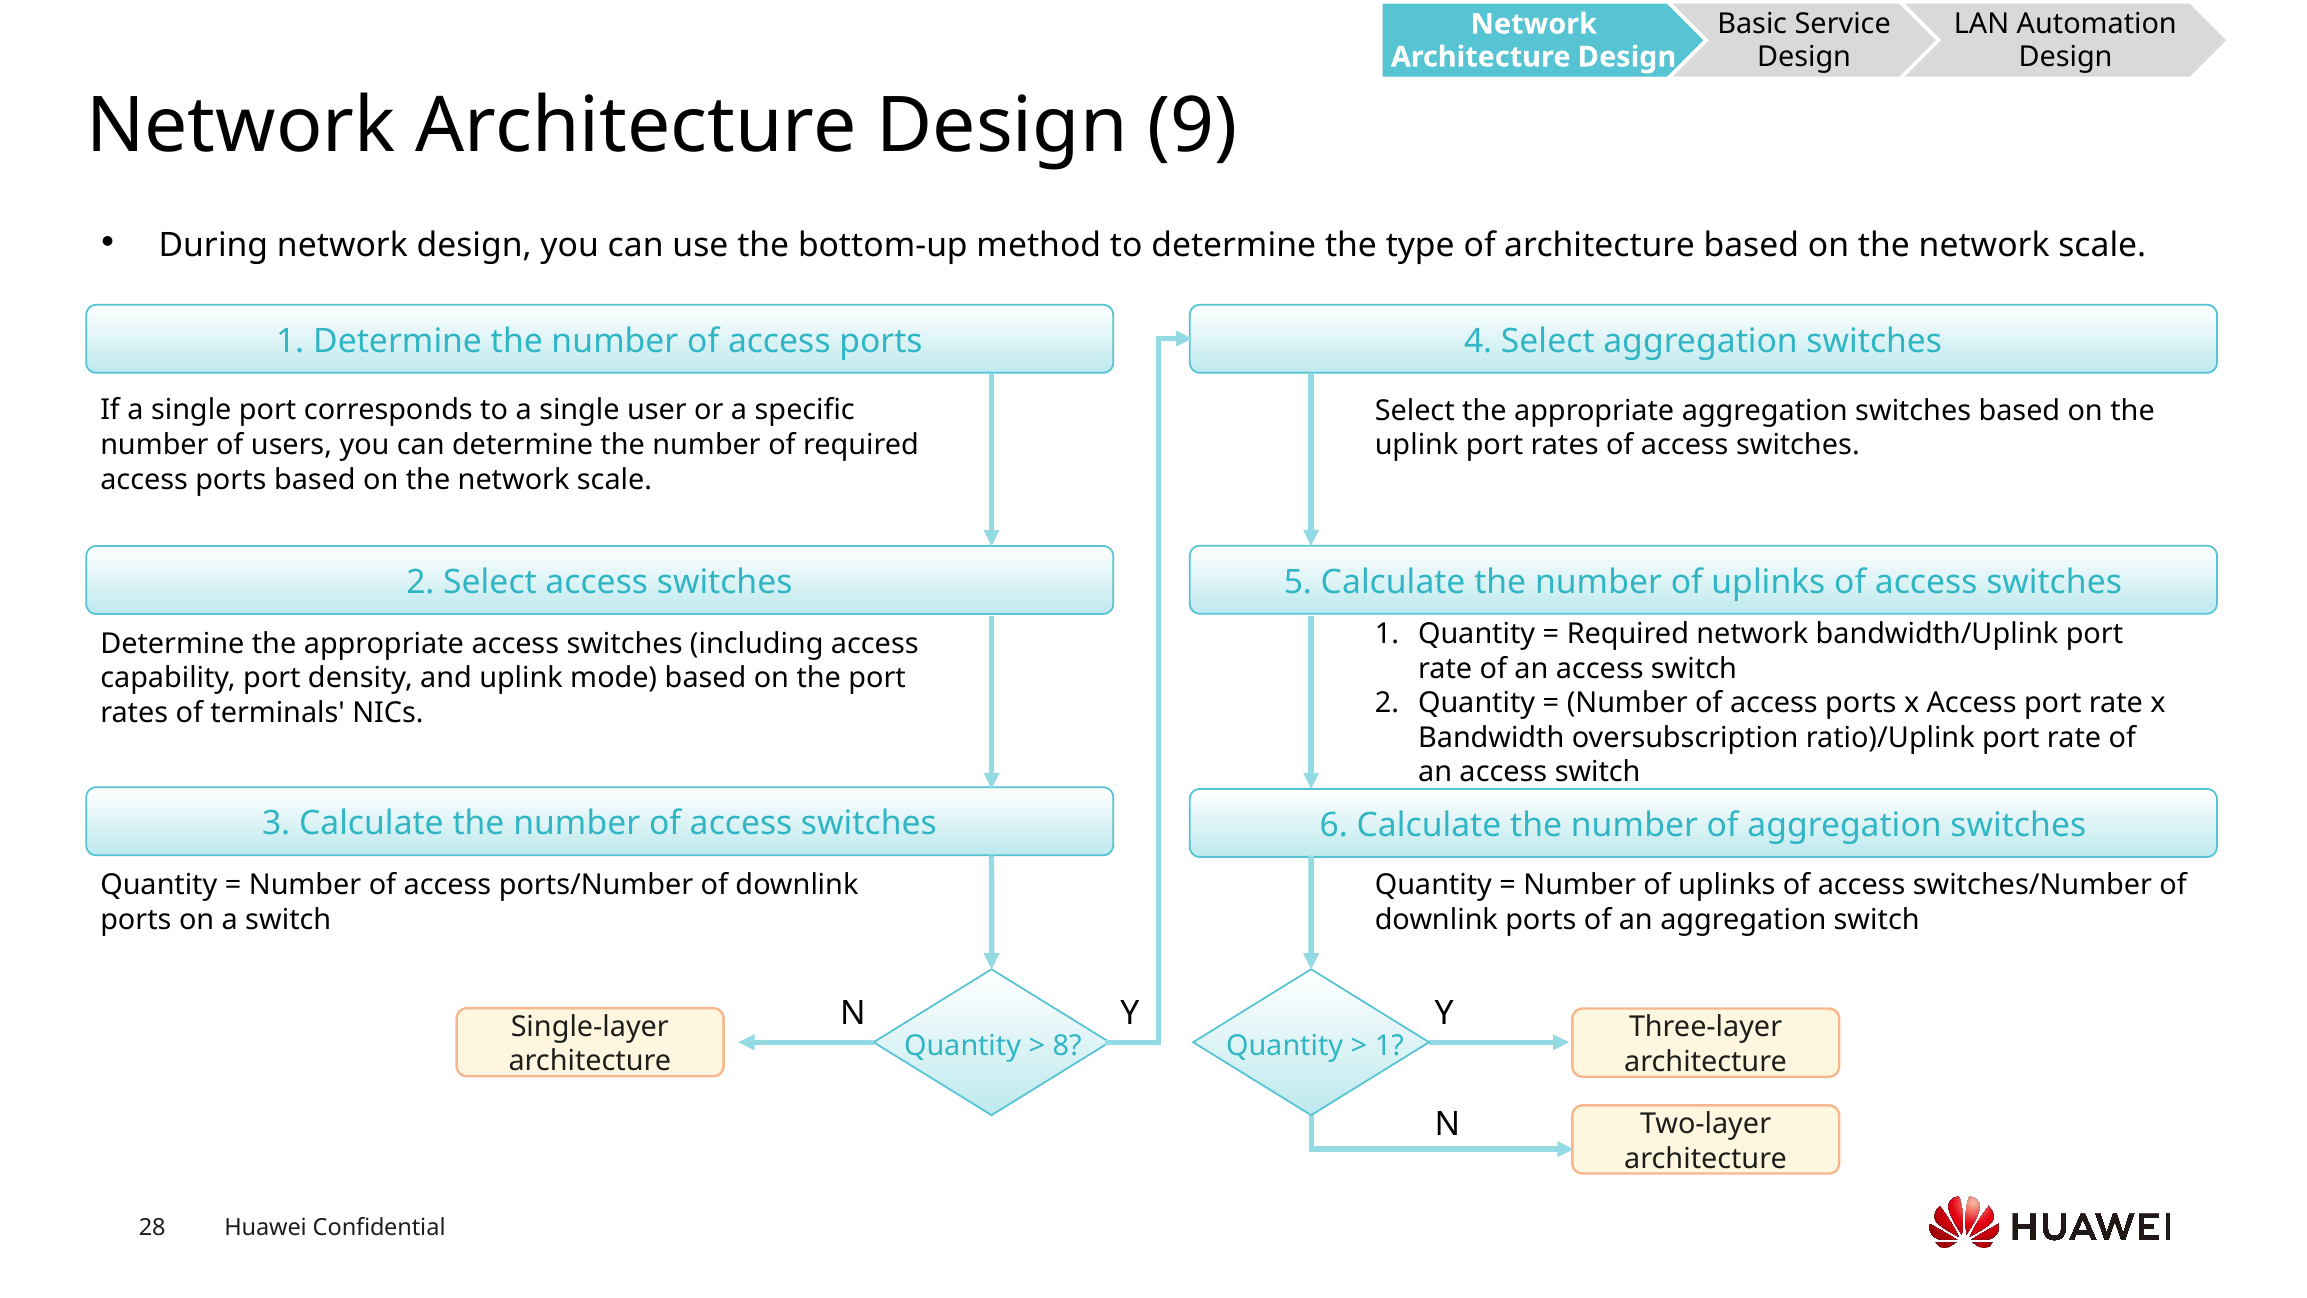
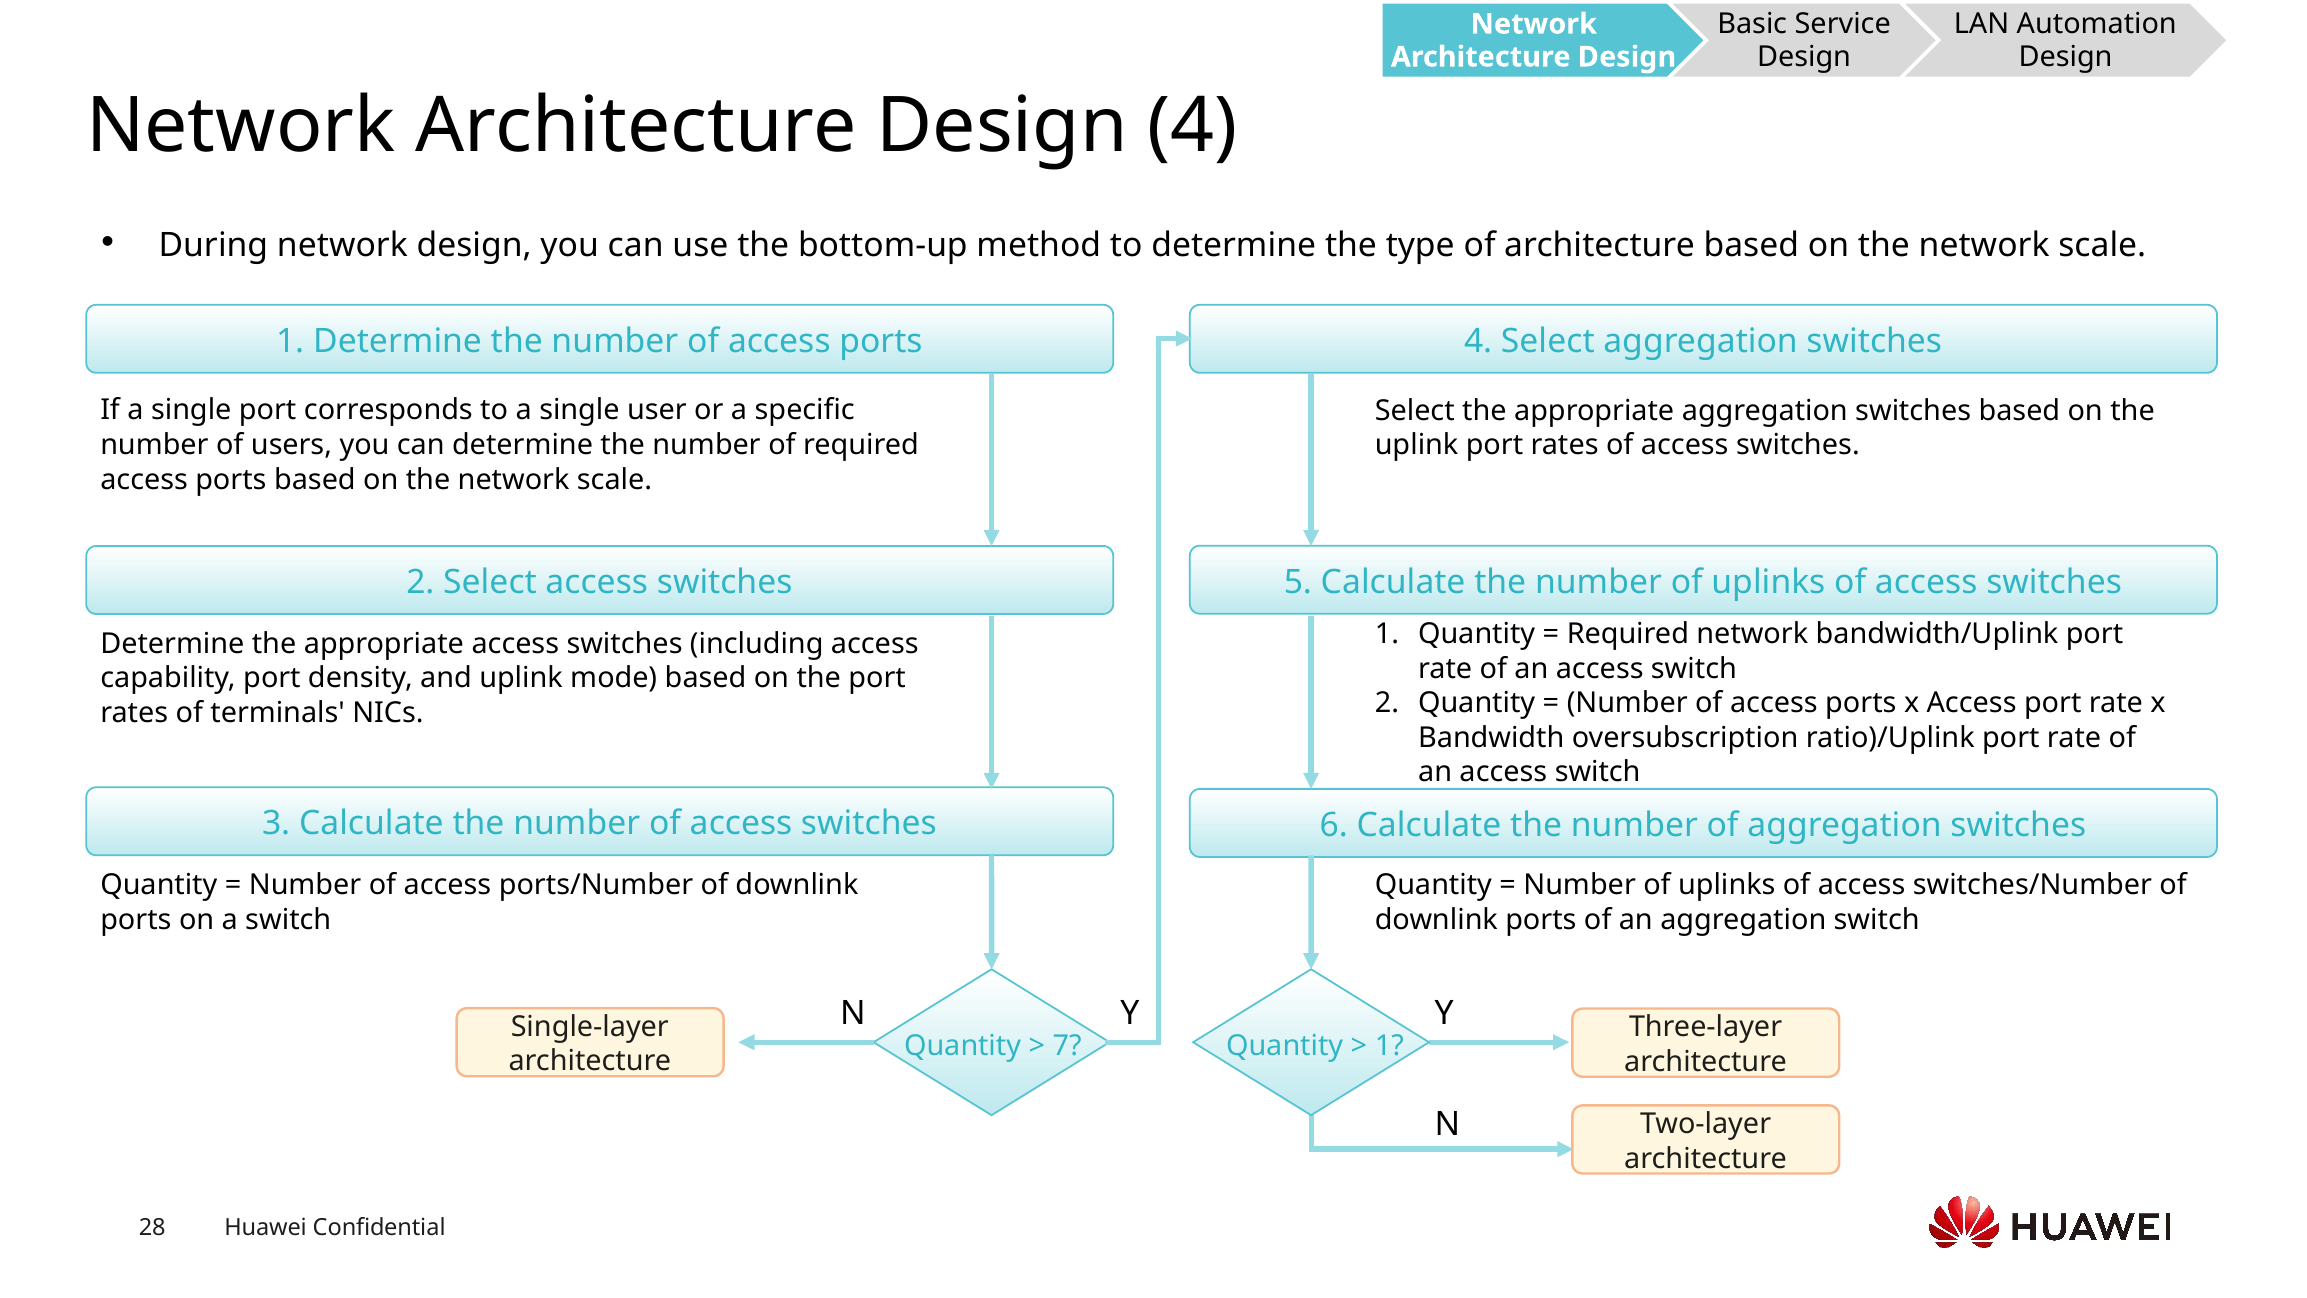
Design 9: 9 -> 4 (1193, 126)
8: 8 -> 7 (1067, 1046)
